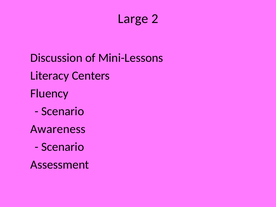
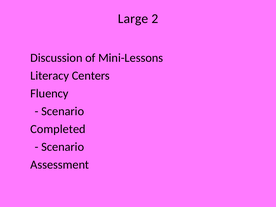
Awareness: Awareness -> Completed (58, 129)
